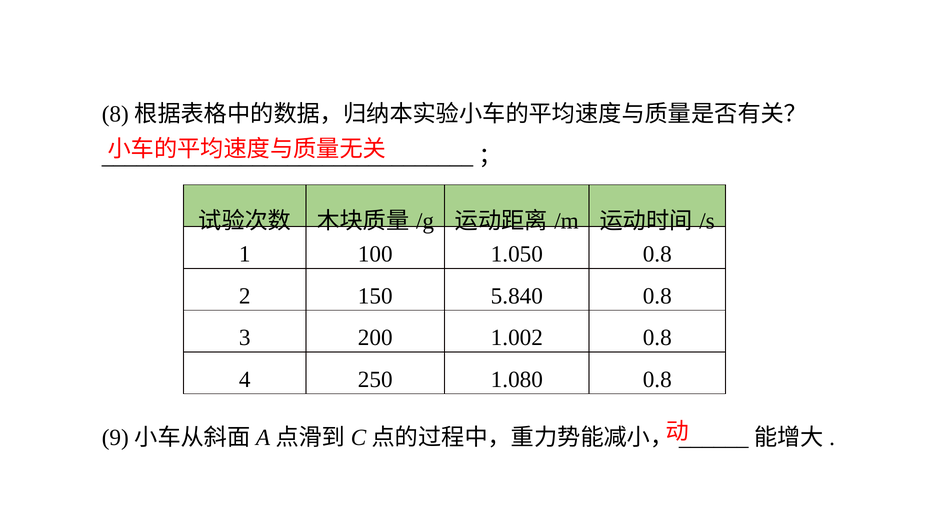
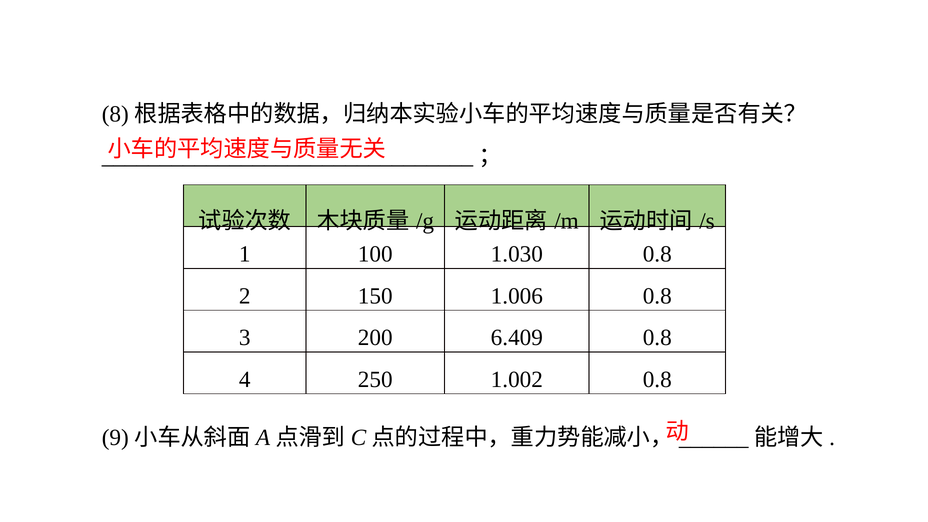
1.050: 1.050 -> 1.030 (517, 254)
5.840: 5.840 -> 1.006 (517, 296)
1.002: 1.002 -> 6.409 (517, 338)
1.080: 1.080 -> 1.002 (517, 379)
